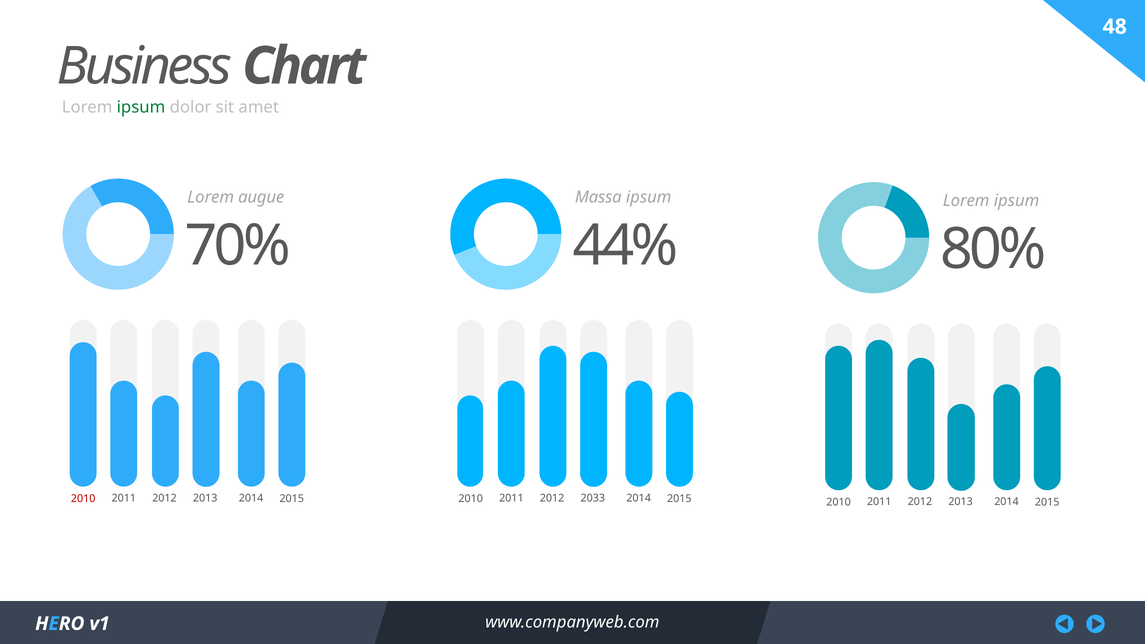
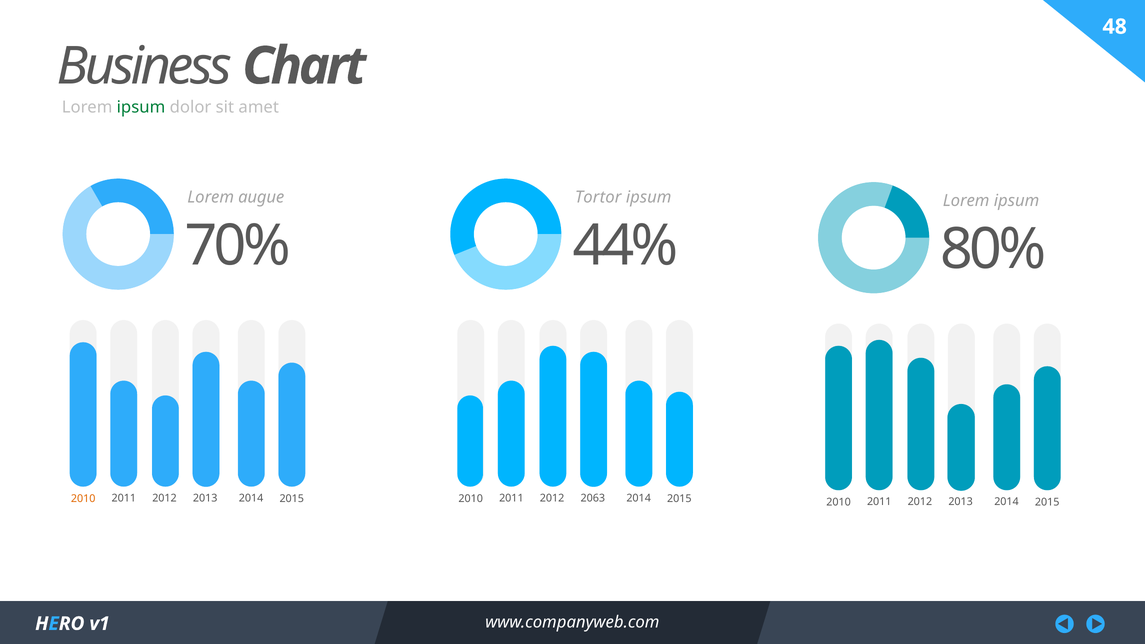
Massa: Massa -> Tortor (598, 197)
2010 colour: red -> orange (83, 499)
2033: 2033 -> 2063 (593, 498)
